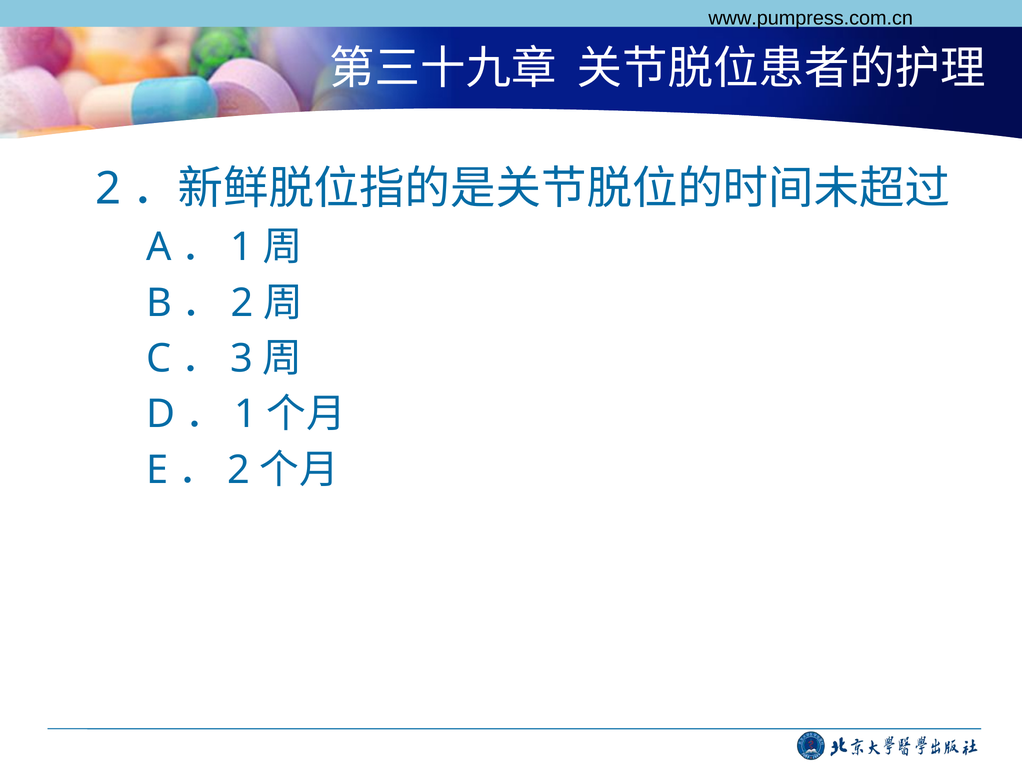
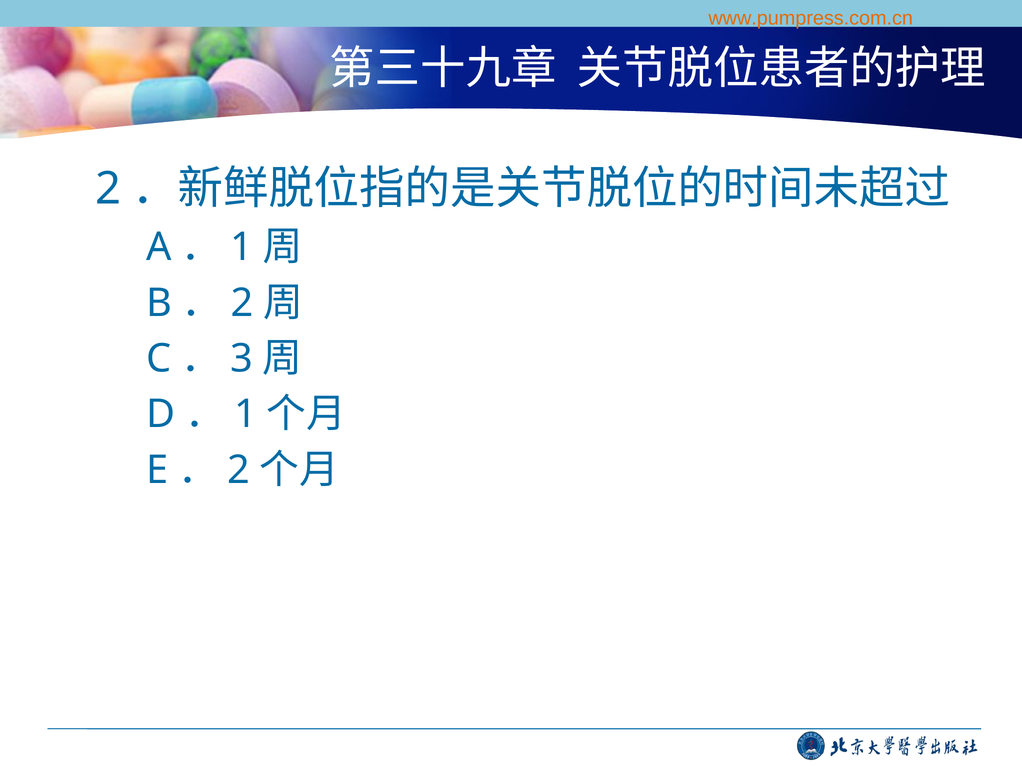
www.pumpress.com.cn colour: black -> orange (811, 18)
